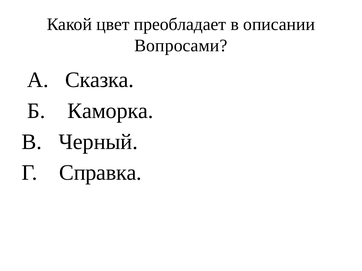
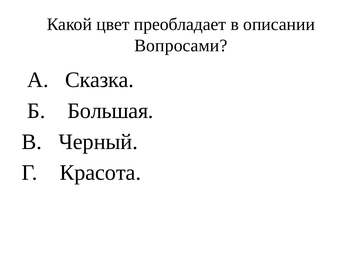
Каморка: Каморка -> Большая (110, 111)
Справка: Справка -> Красота (100, 173)
